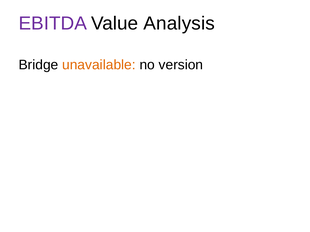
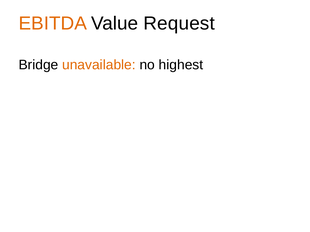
EBITDA colour: purple -> orange (53, 24)
Analysis: Analysis -> Request (179, 24)
version: version -> highest (181, 65)
